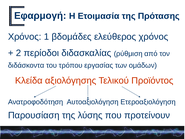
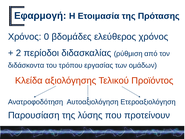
1: 1 -> 0 (46, 37)
